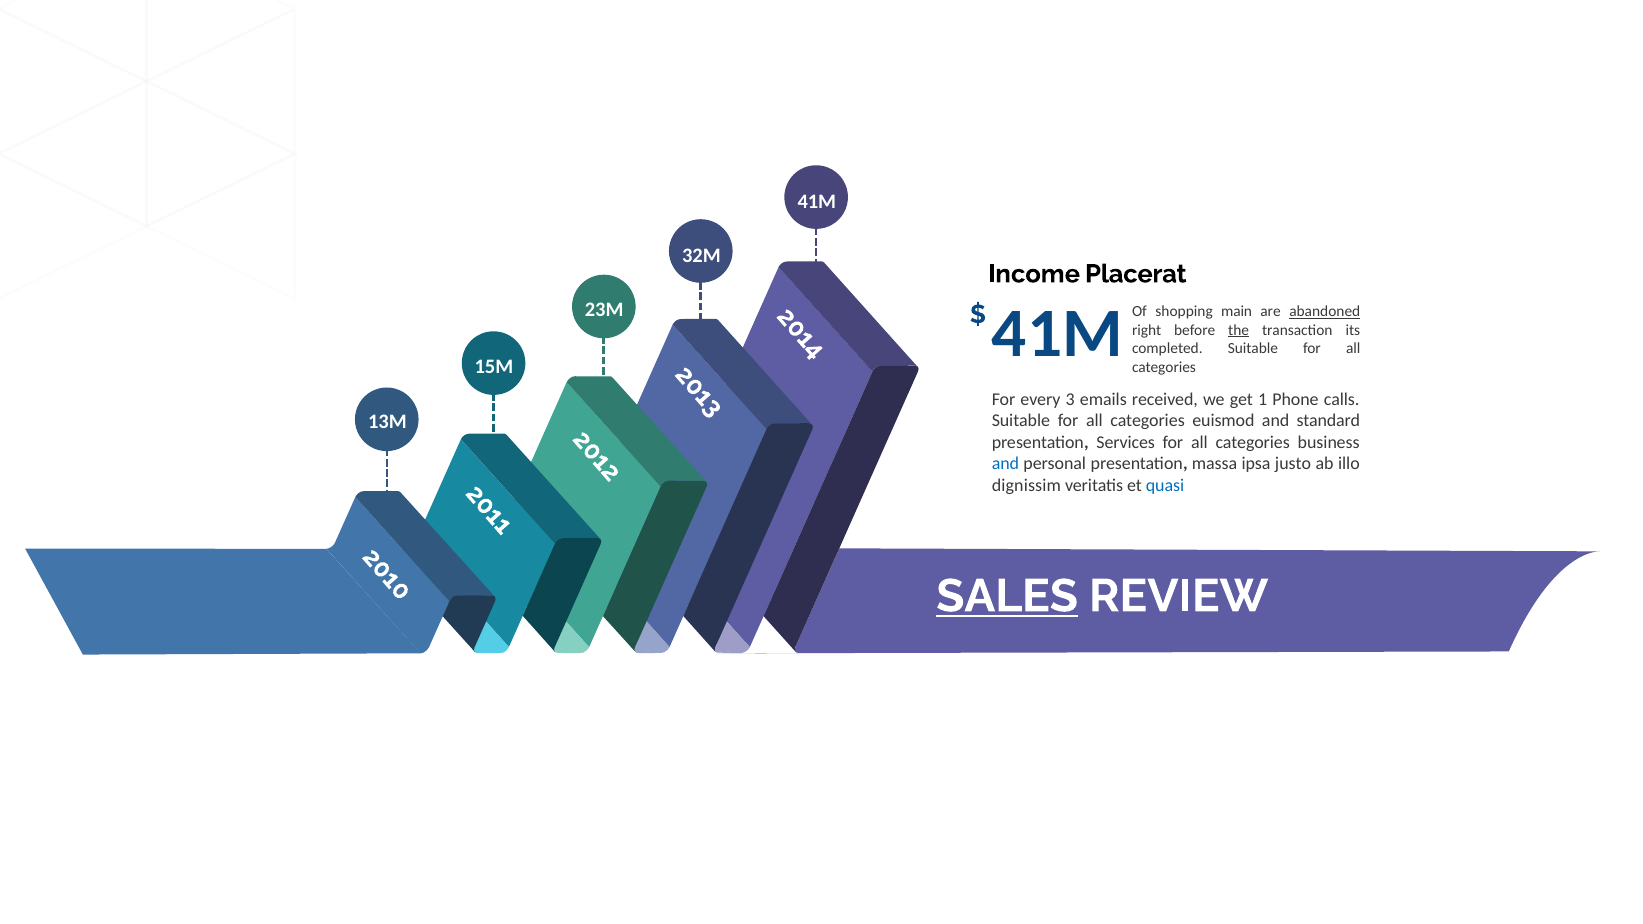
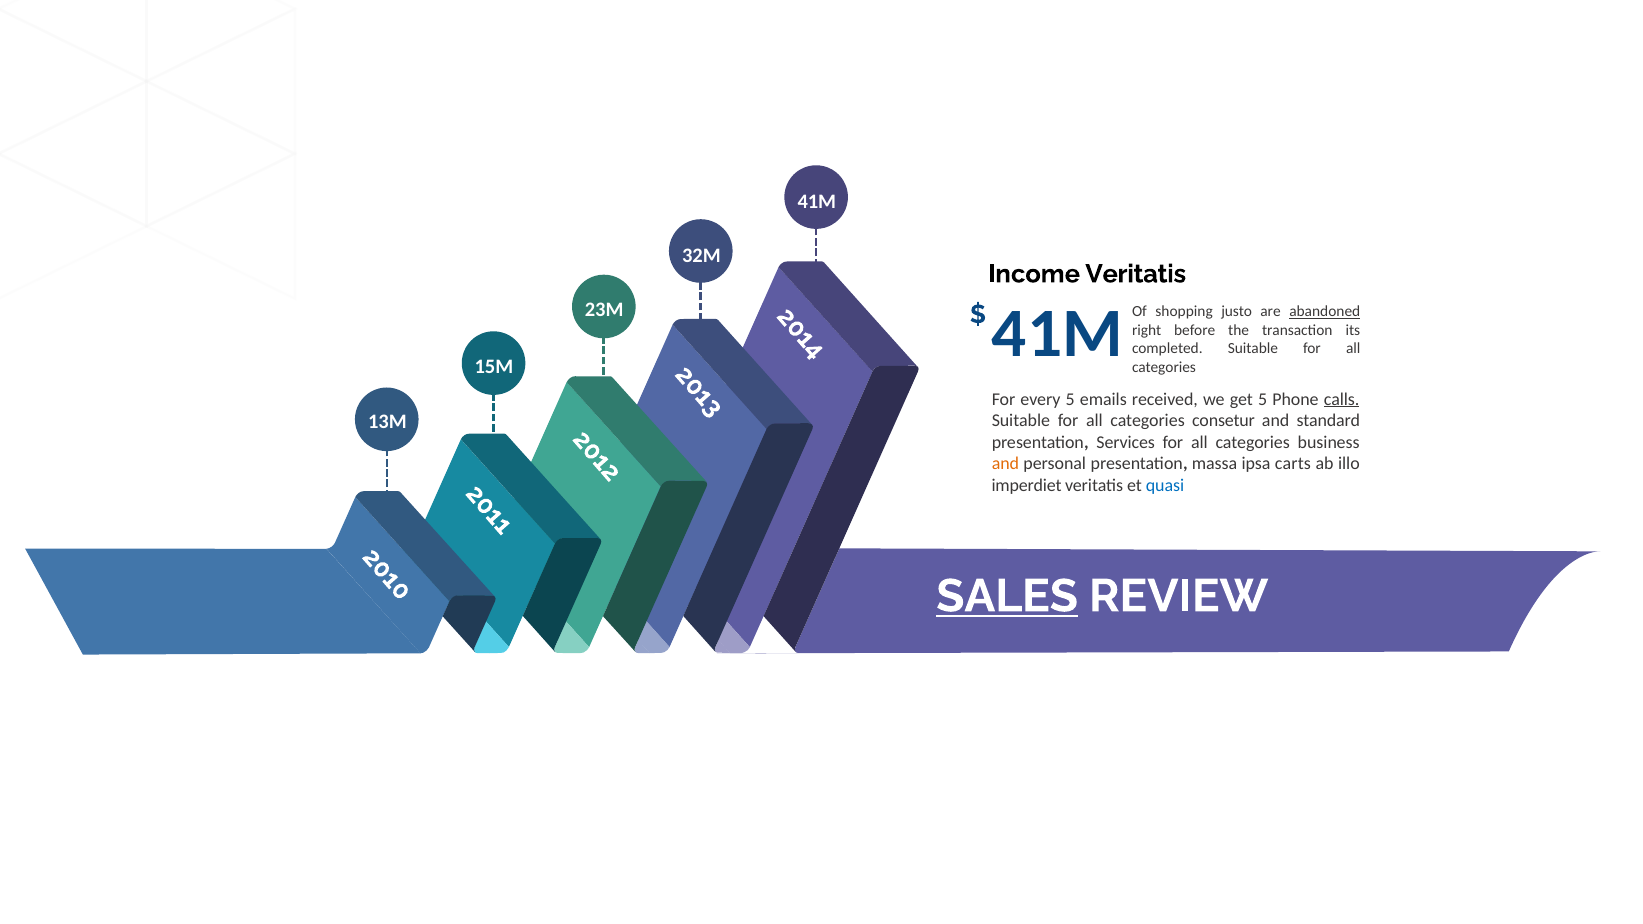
Income Placerat: Placerat -> Veritatis (1136, 274)
main: main -> justo (1237, 312)
the underline: present -> none (1239, 330)
every 3: 3 -> 5 (1070, 399)
get 1: 1 -> 5 (1263, 399)
calls underline: none -> present (1342, 399)
euismod: euismod -> consetur (1223, 421)
and colour: blue -> orange (1005, 464)
justo: justo -> carts (1293, 464)
dignissim: dignissim -> imperdiet (1027, 485)
